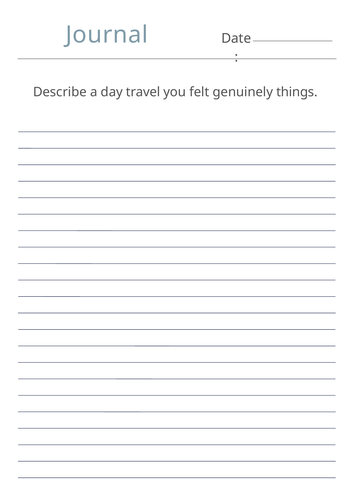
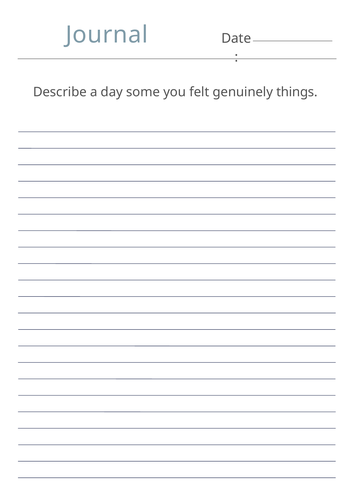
travel: travel -> some (143, 92)
